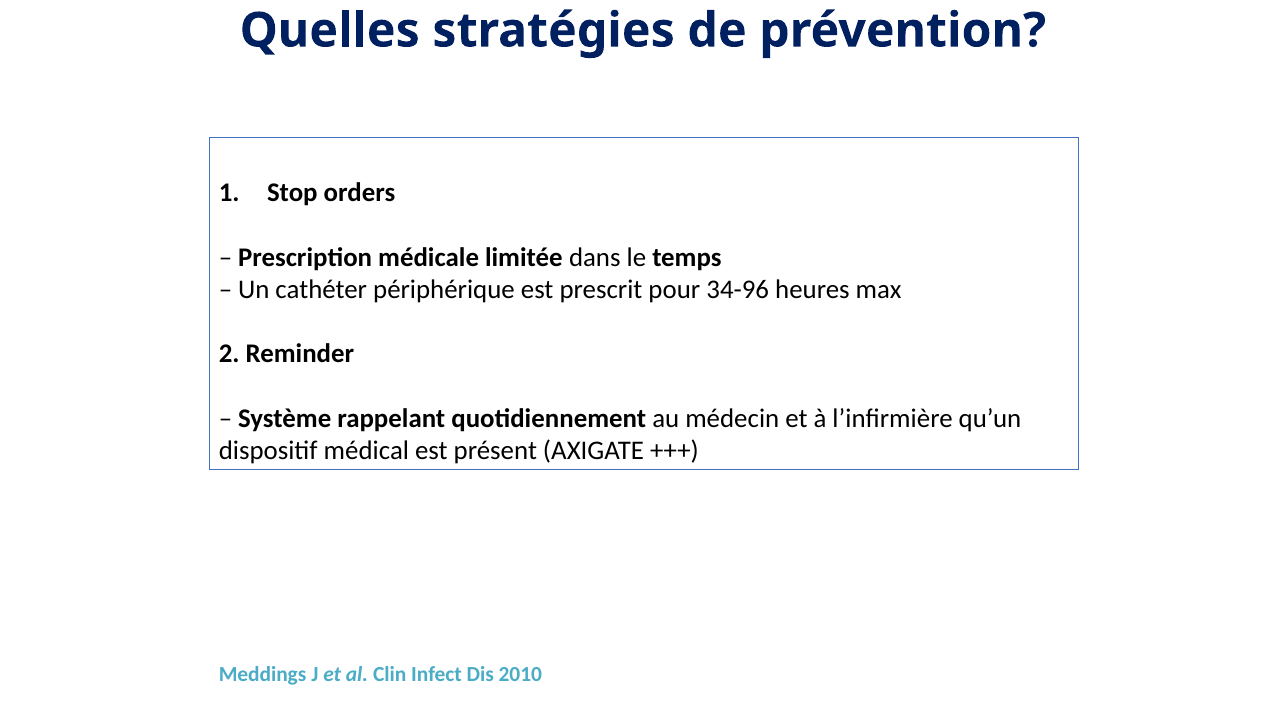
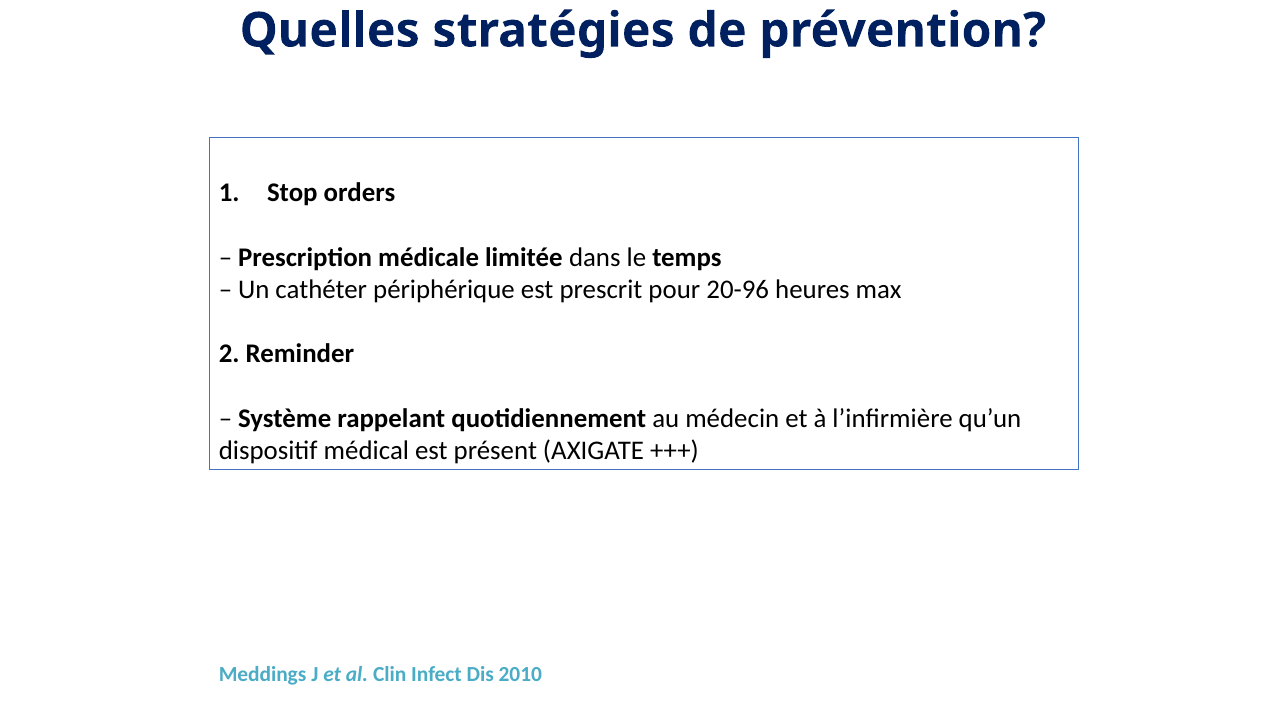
34-96: 34-96 -> 20-96 (738, 289)
